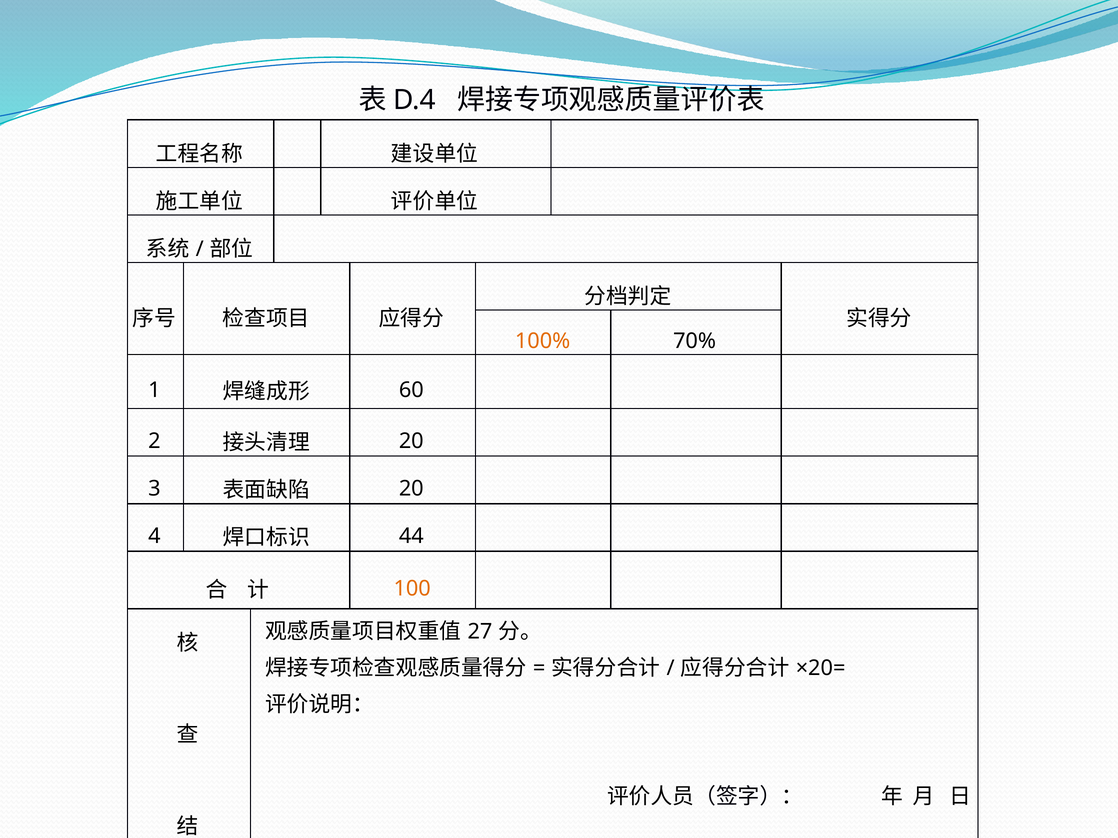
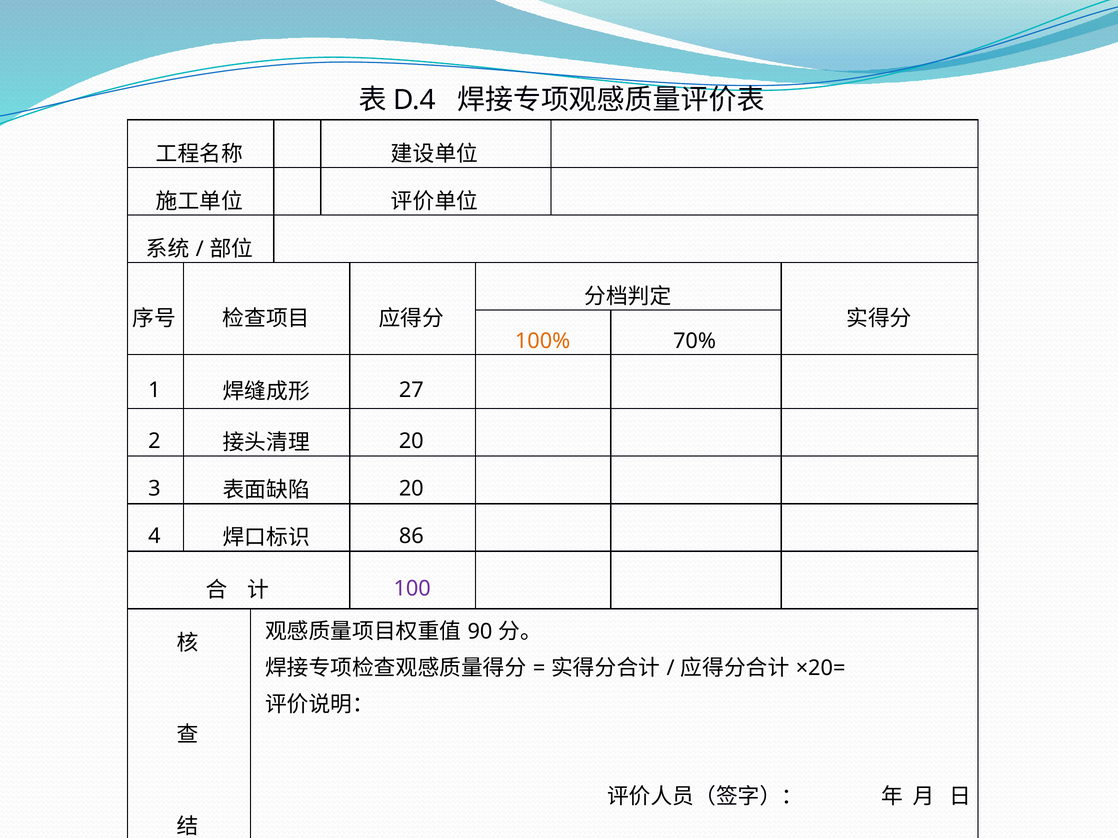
60: 60 -> 27 (411, 390)
44: 44 -> 86 (411, 536)
100 colour: orange -> purple (412, 589)
27: 27 -> 90 (480, 632)
